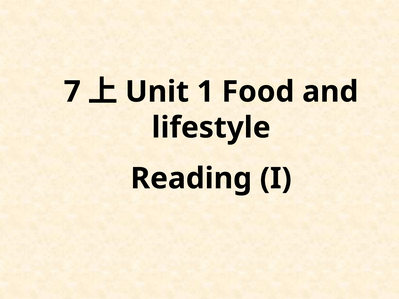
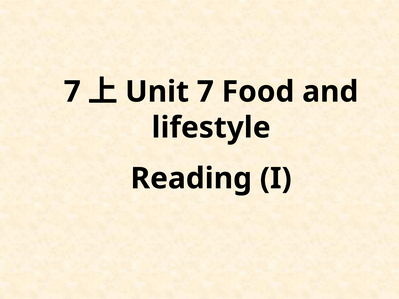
1: 1 -> 7 (205, 92)
